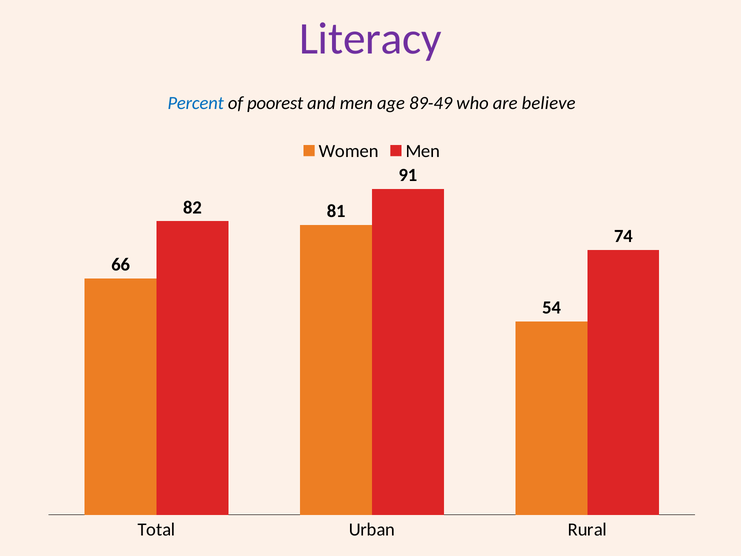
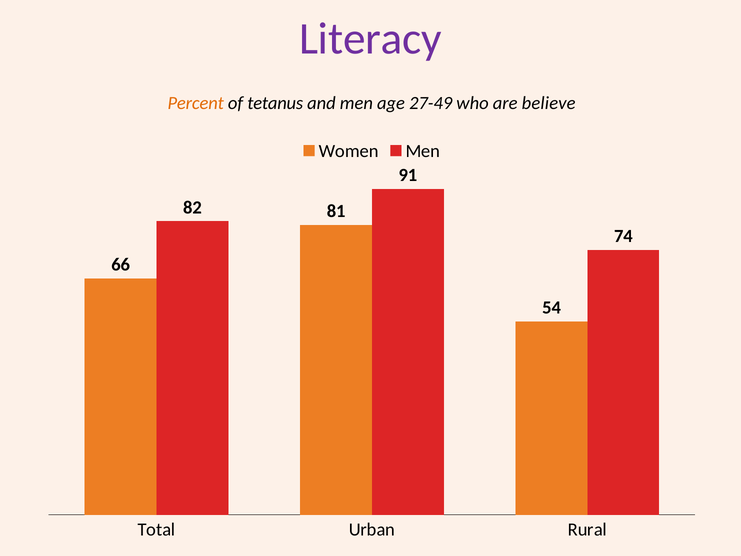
Percent colour: blue -> orange (196, 103)
poorest: poorest -> tetanus (275, 103)
89-49: 89-49 -> 27-49 (431, 103)
